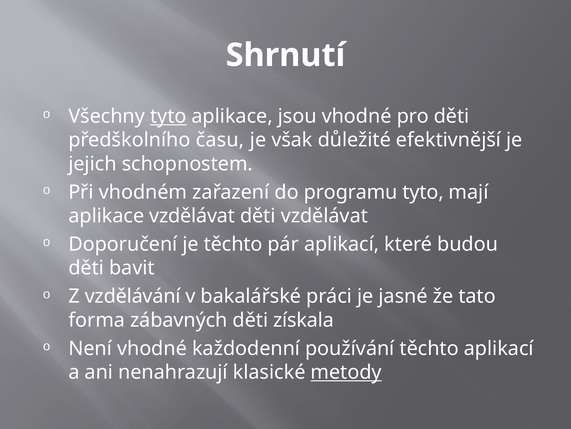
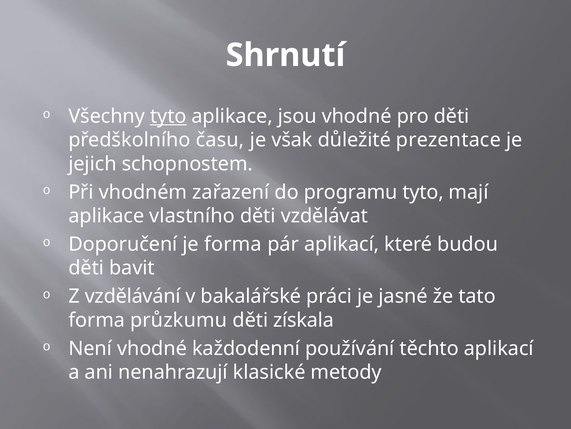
efektivnější: efektivnější -> prezentace (448, 140)
aplikace vzdělávat: vzdělávat -> vlastního (192, 216)
je těchto: těchto -> forma (233, 244)
zábavných: zábavných -> průzkumu (179, 320)
metody underline: present -> none (346, 372)
